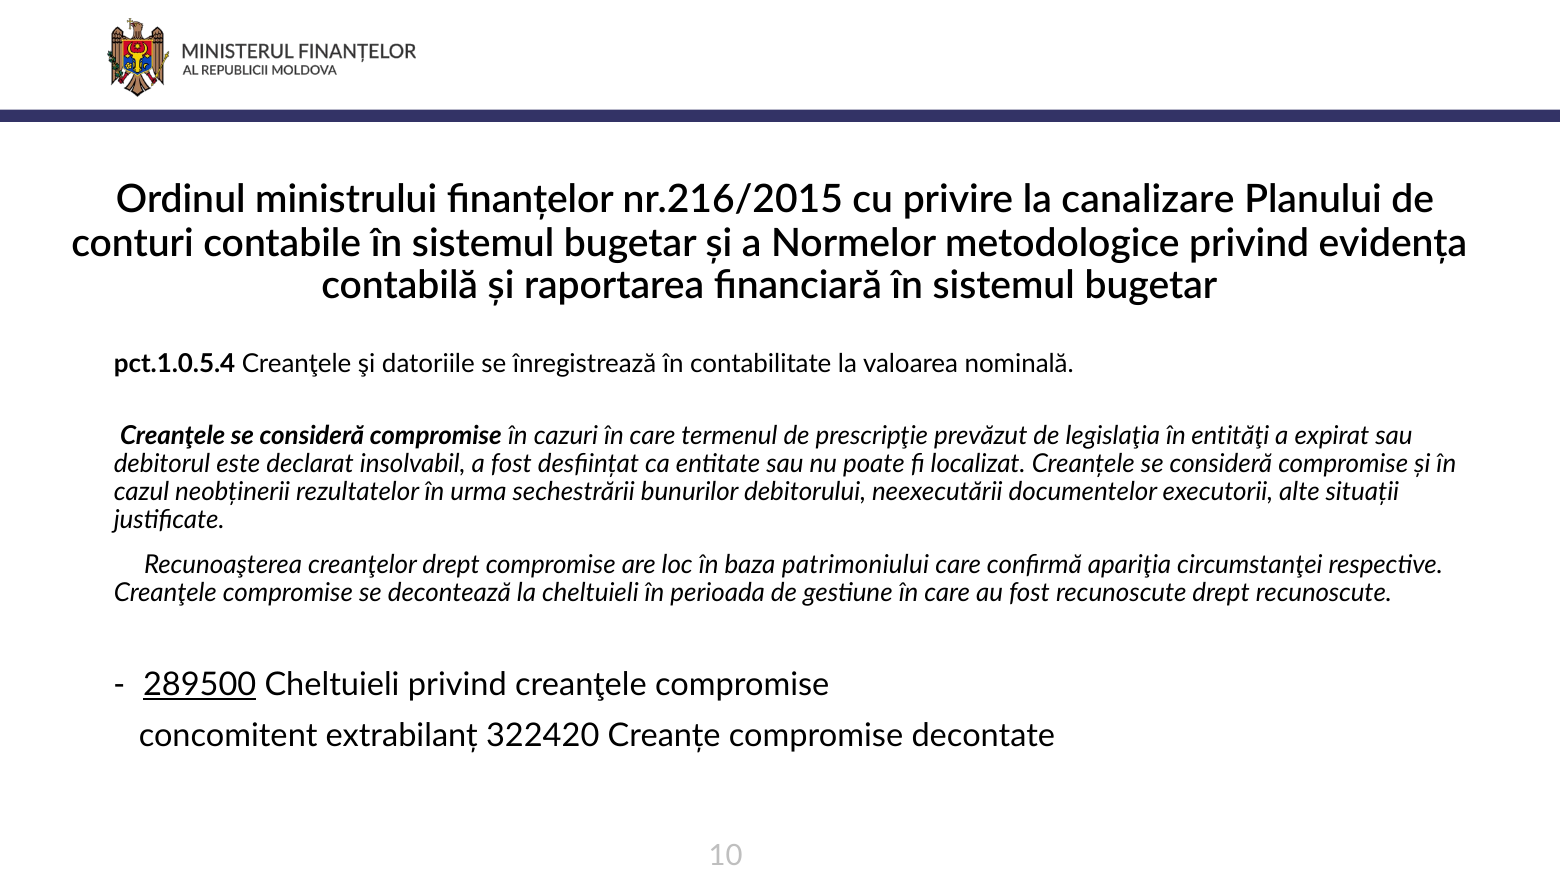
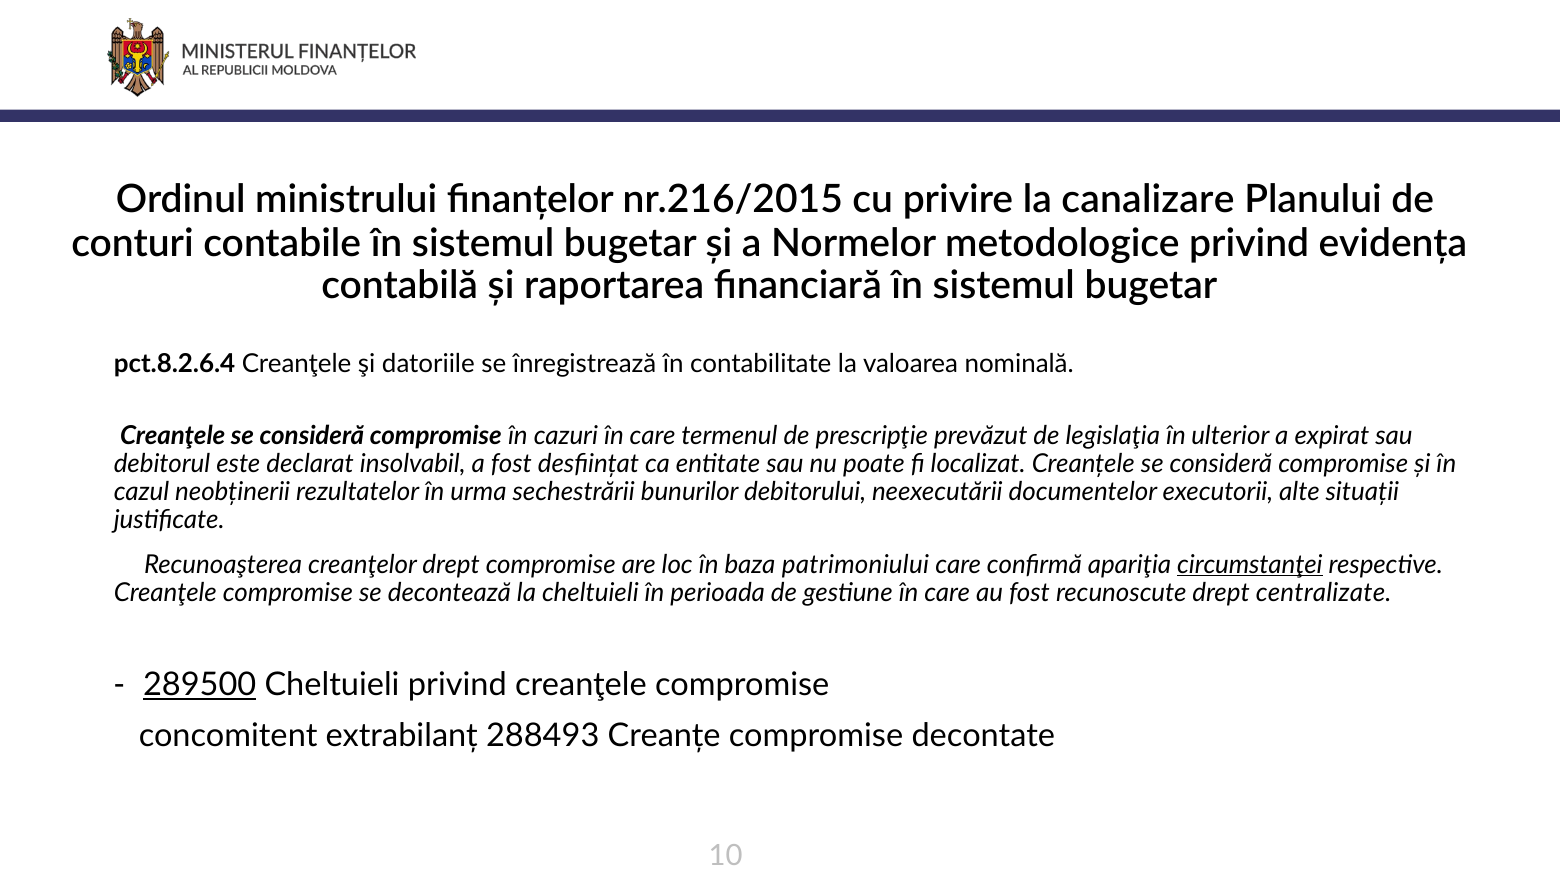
pct.1.0.5.4: pct.1.0.5.4 -> pct.8.2.6.4 (175, 363)
entităţi: entităţi -> ulterior (1230, 436)
circumstanţei underline: none -> present (1250, 564)
drept recunoscute: recunoscute -> centralizate (1324, 592)
322420: 322420 -> 288493 (543, 736)
